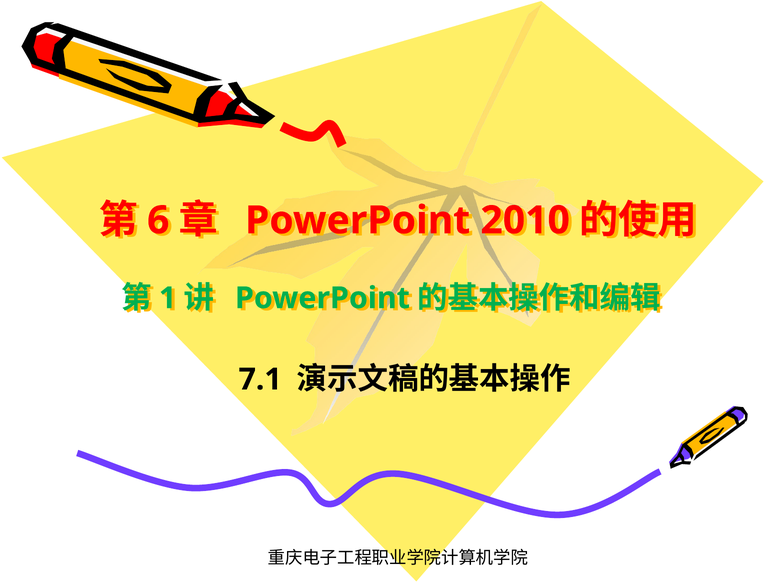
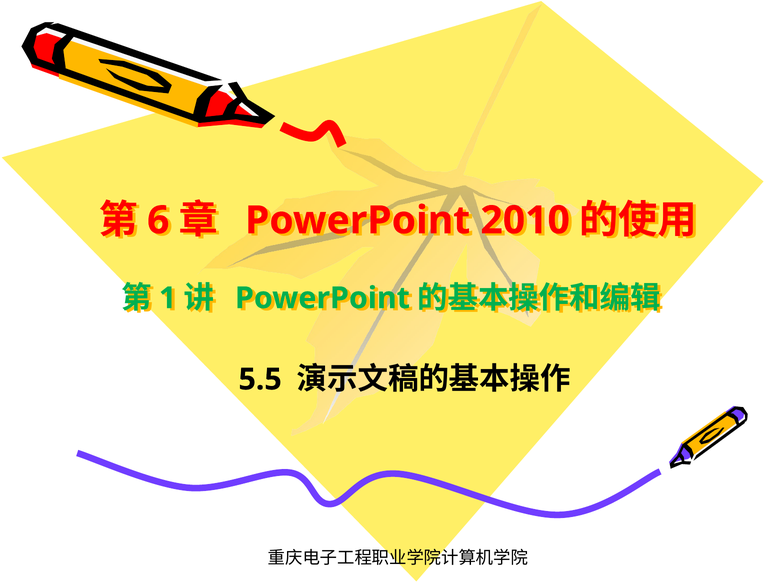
7.1: 7.1 -> 5.5 (260, 380)
